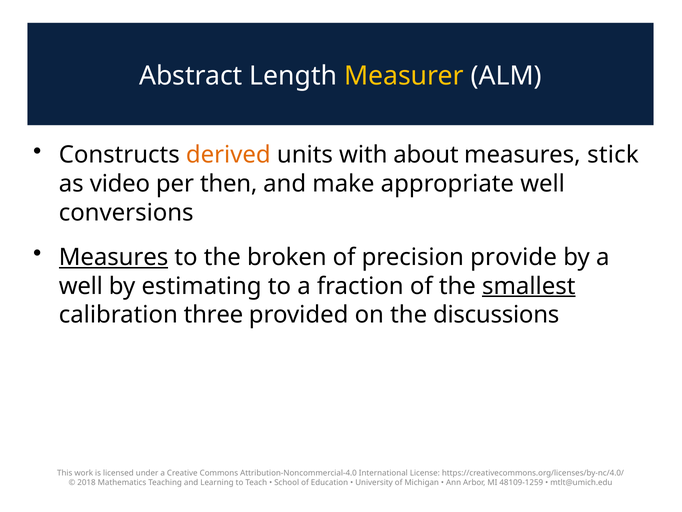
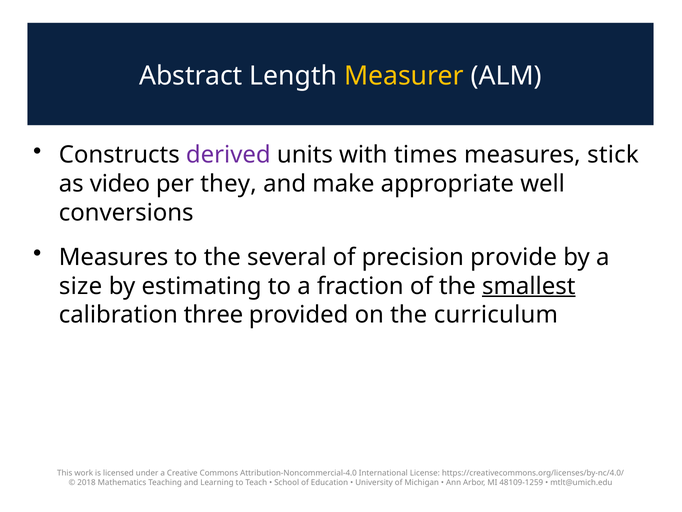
derived colour: orange -> purple (228, 155)
about: about -> times (426, 155)
then: then -> they (228, 184)
Measures underline: present -> none (114, 257)
broken: broken -> several (287, 257)
well: well -> size (81, 286)
discussions: discussions -> curriculum (496, 315)
